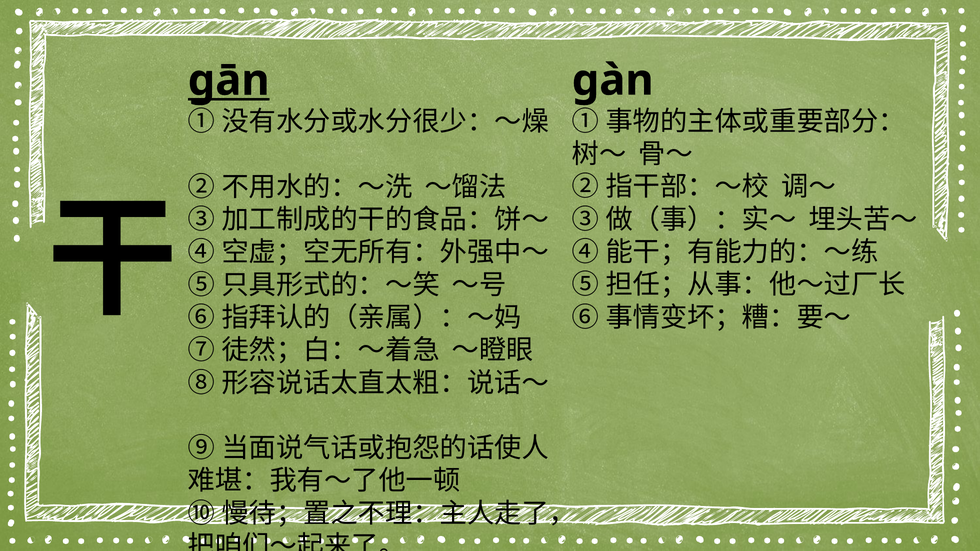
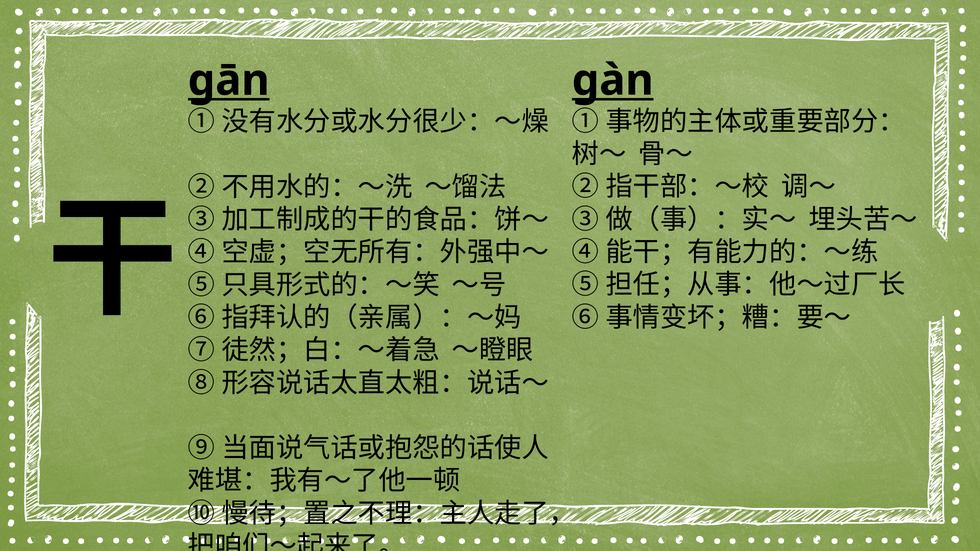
gàn underline: none -> present (613, 80)
